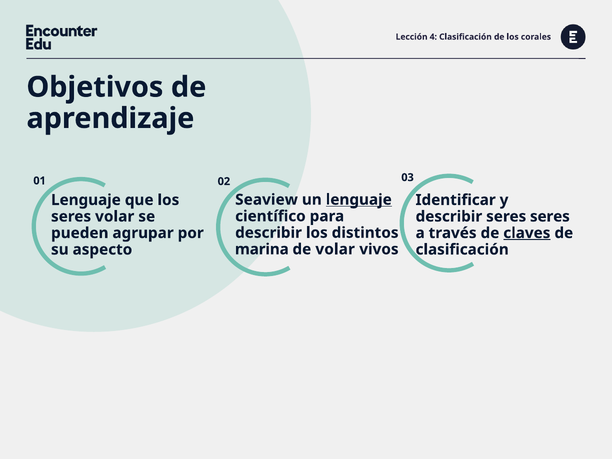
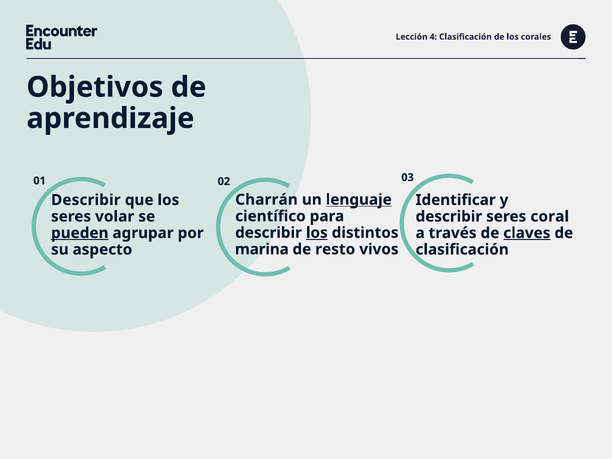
Seaview: Seaview -> Charrán (266, 200)
Lenguaje: Lenguaje -> Describir (86, 200)
seres seres: seres -> coral (550, 217)
los underline: none -> present (317, 233)
pueden underline: none -> present (80, 233)
de volar: volar -> resto (335, 249)
